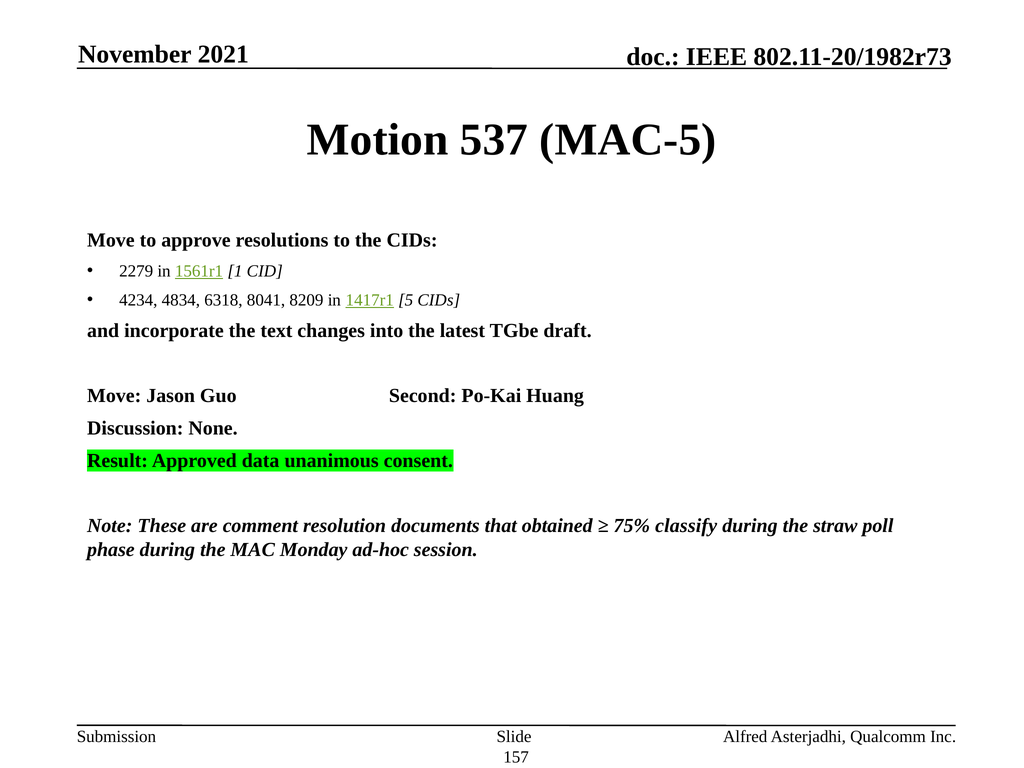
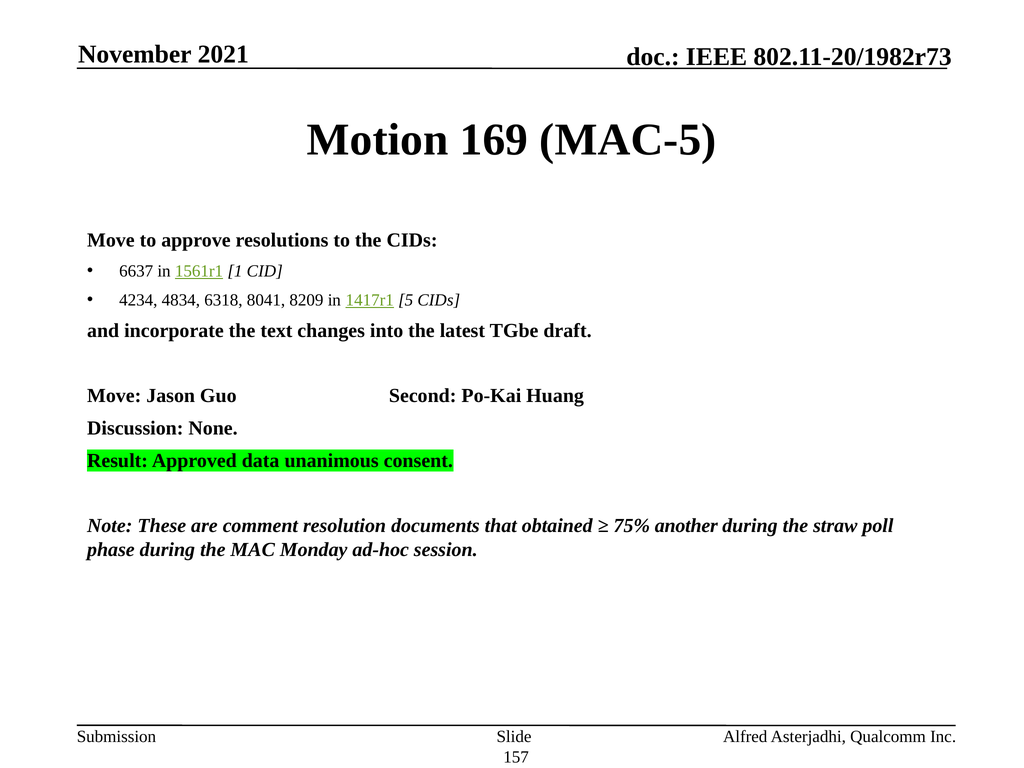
537: 537 -> 169 (494, 140)
2279: 2279 -> 6637 (136, 271)
classify: classify -> another (686, 526)
